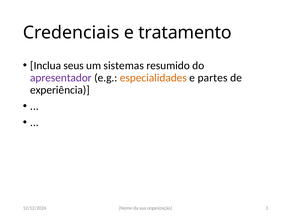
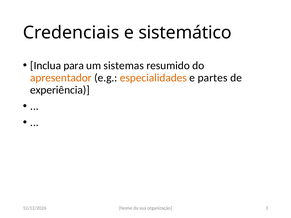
tratamento: tratamento -> sistemático (185, 33)
seus: seus -> para (74, 66)
apresentador colour: purple -> orange (61, 78)
